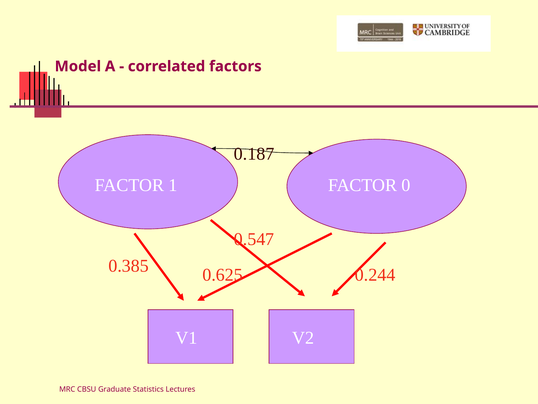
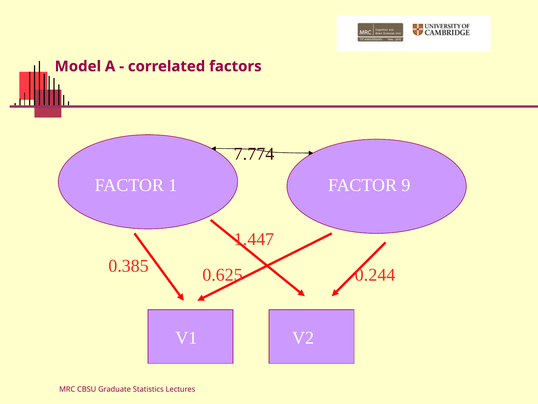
0.187: 0.187 -> 7.774 (254, 154)
0: 0 -> 9 (406, 185)
0.547: 0.547 -> 1.447 (254, 239)
